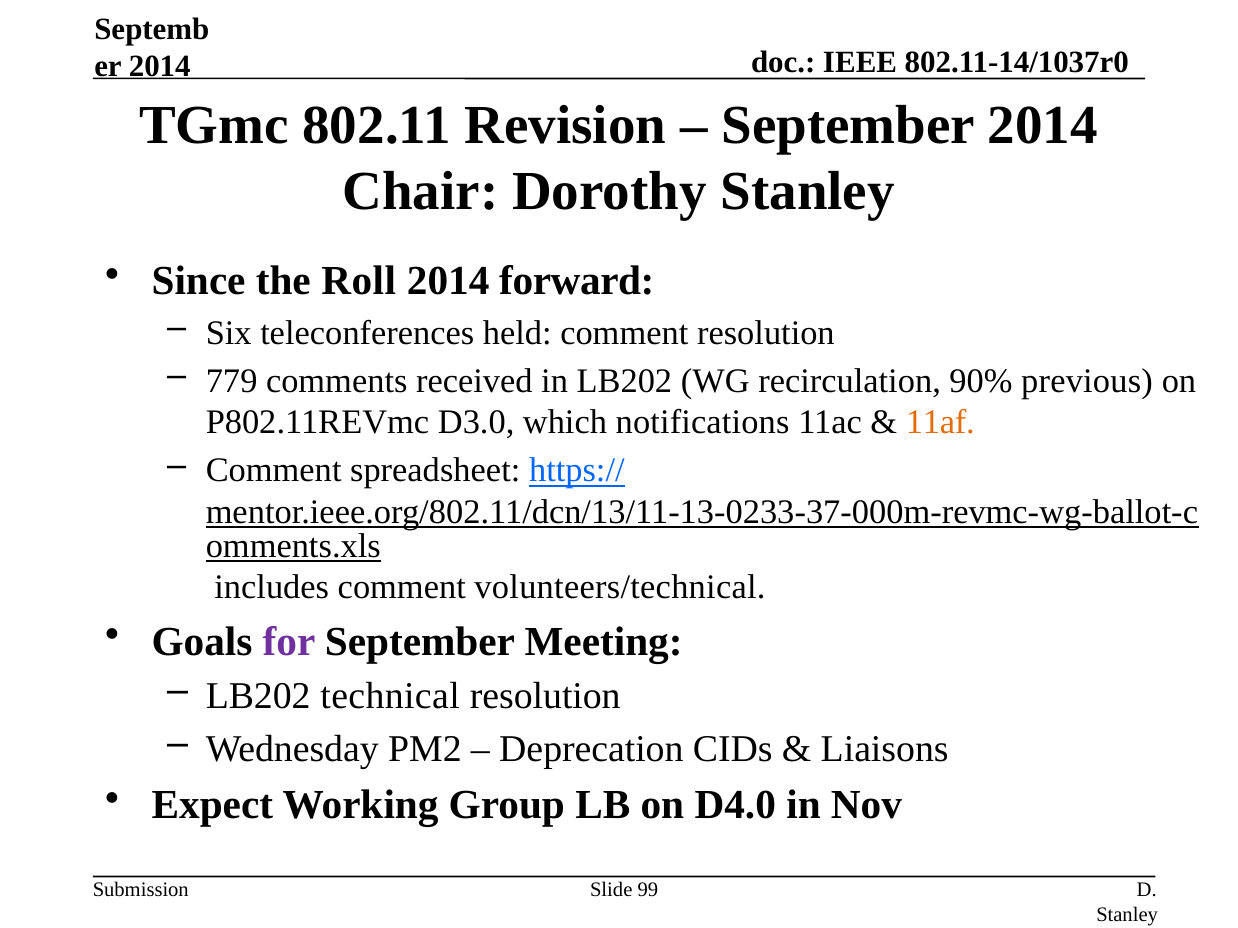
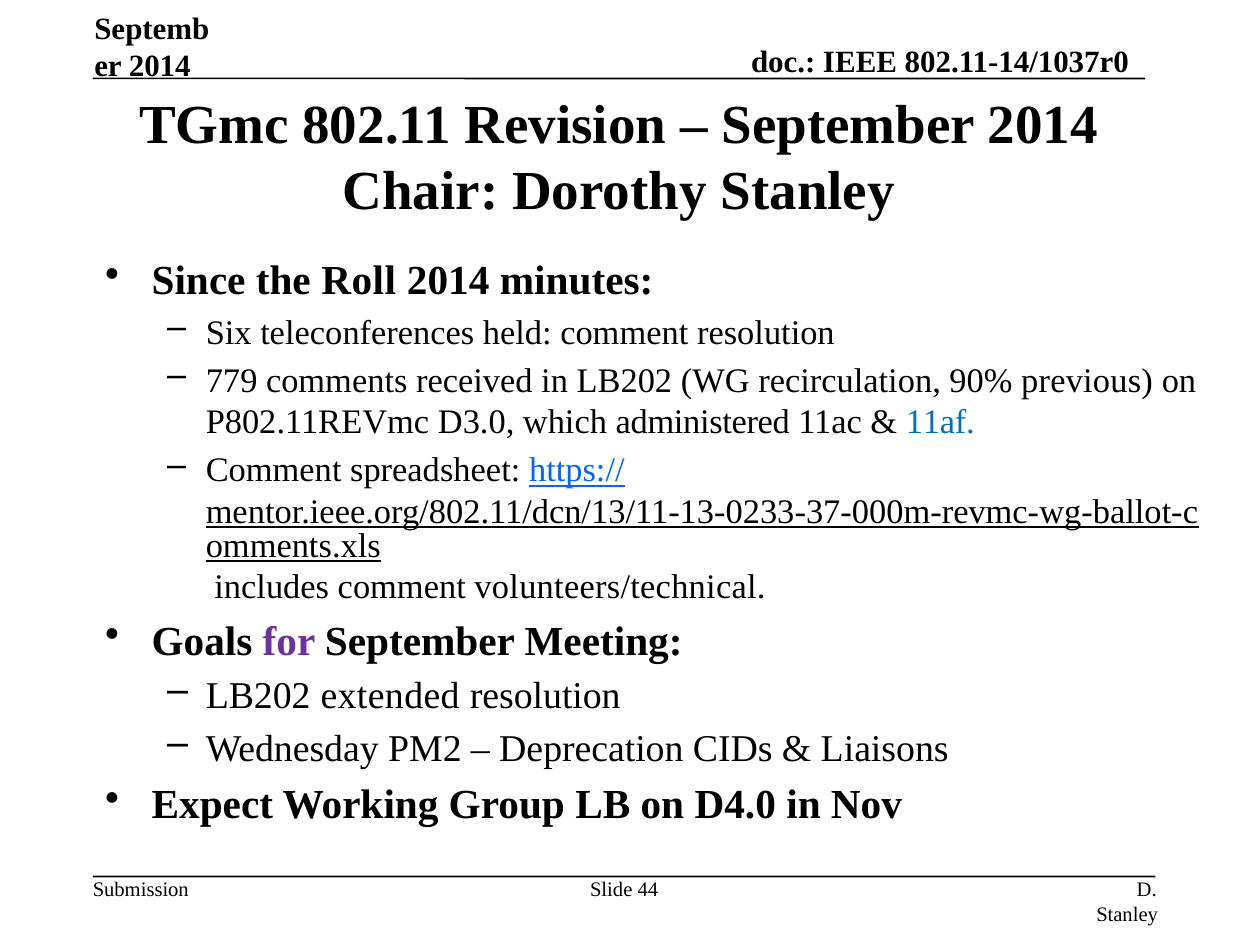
forward: forward -> minutes (577, 281)
notifications: notifications -> administered (703, 423)
11af colour: orange -> blue (940, 423)
technical: technical -> extended (390, 697)
99: 99 -> 44 (648, 891)
